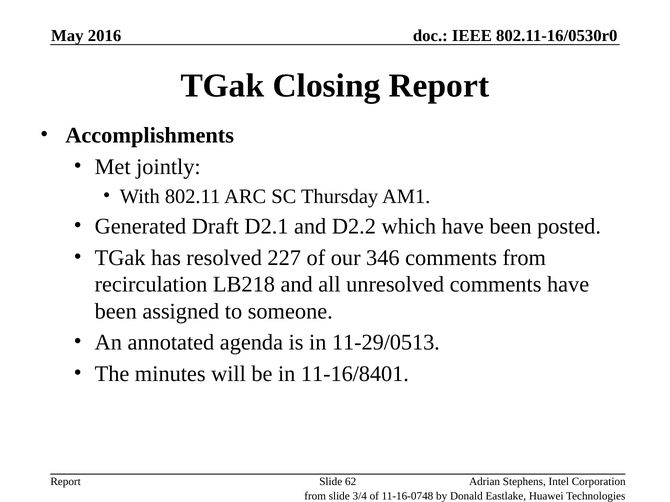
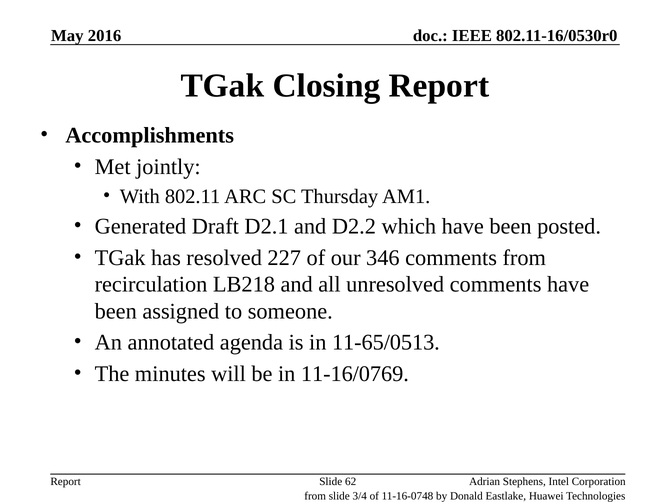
11-29/0513: 11-29/0513 -> 11-65/0513 (386, 343)
11-16/8401: 11-16/8401 -> 11-16/0769 (355, 374)
